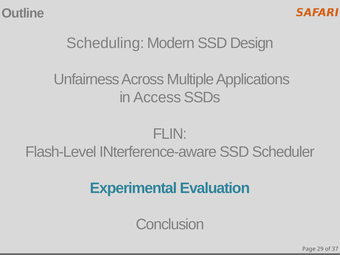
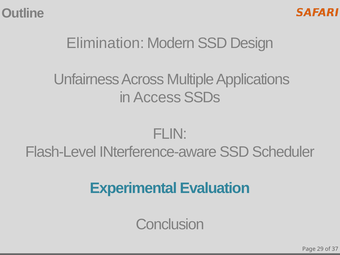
Scheduling: Scheduling -> Elimination (105, 43)
